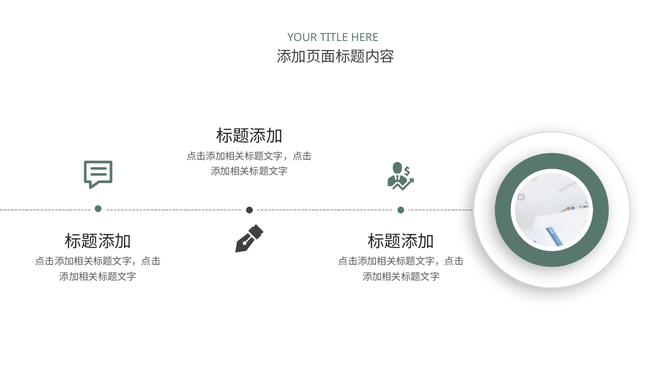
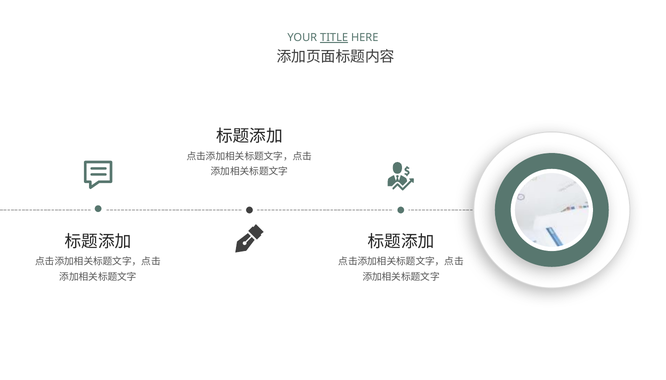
TITLE underline: none -> present (334, 38)
